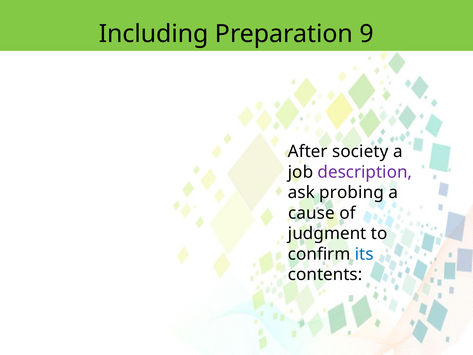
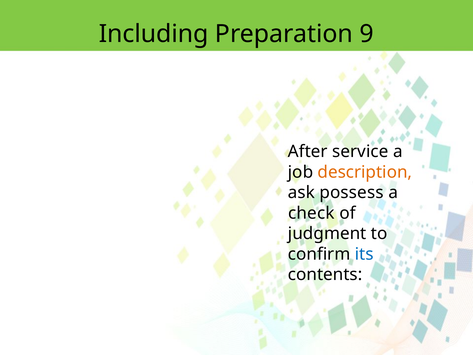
society: society -> service (360, 152)
description colour: purple -> orange (365, 172)
probing: probing -> possess (352, 193)
cause: cause -> check (311, 213)
